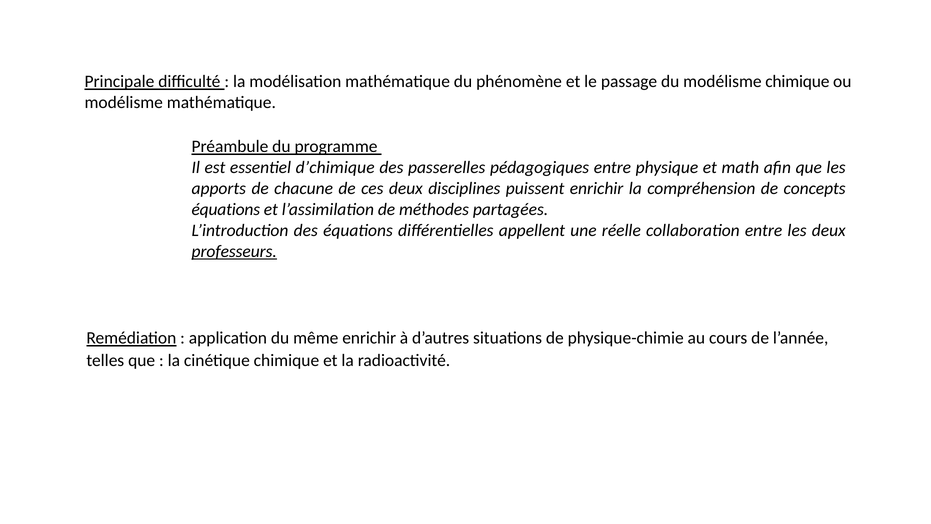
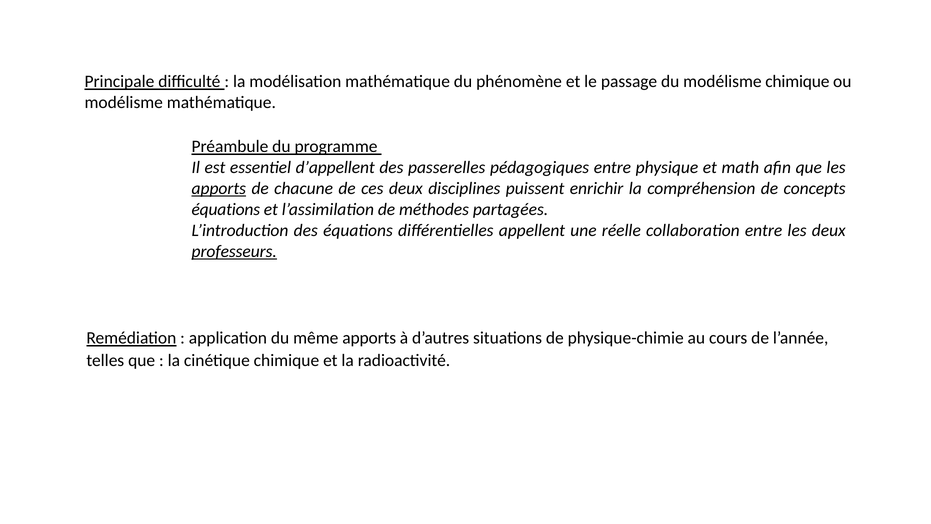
d’chimique: d’chimique -> d’appellent (335, 167)
apports underline: none -> present (219, 188)
même enrichir: enrichir -> apports (369, 338)
